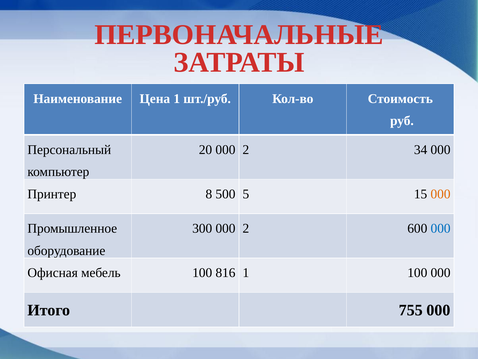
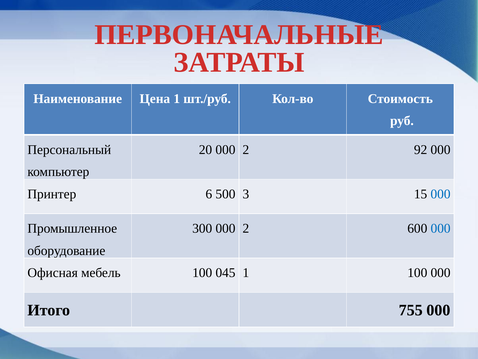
34: 34 -> 92 (421, 150)
8: 8 -> 6 (209, 194)
5: 5 -> 3 (246, 194)
000 colour: orange -> blue (441, 194)
816: 816 -> 045 (225, 272)
